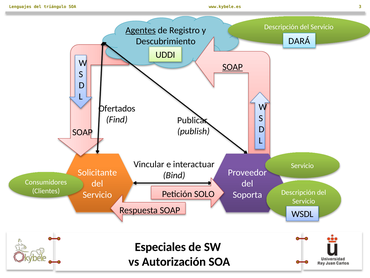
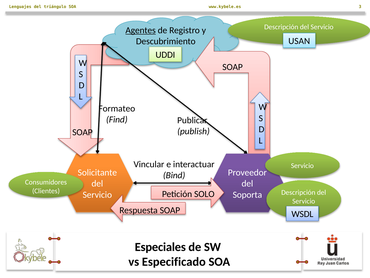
DARÁ: DARÁ -> USAN (299, 41)
SOAP underline: present -> none (233, 67)
Ofertados: Ofertados -> Formateo (117, 108)
Autorización: Autorización -> Especificado (174, 261)
